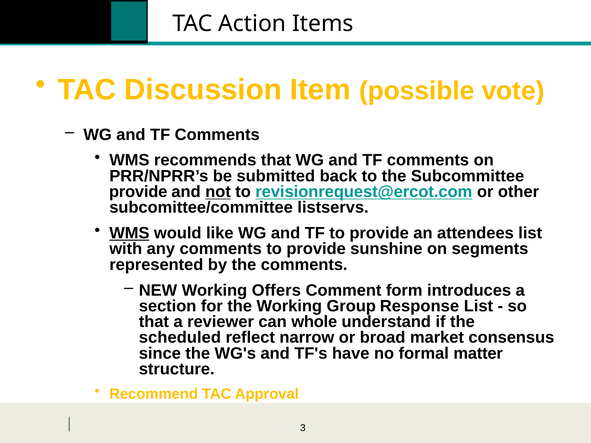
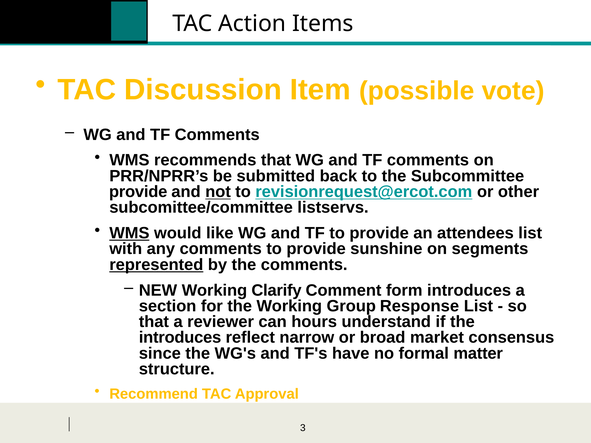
represented underline: none -> present (156, 265)
Offers: Offers -> Clarify (277, 290)
whole: whole -> hours (314, 322)
scheduled: scheduled -> introduces (180, 338)
